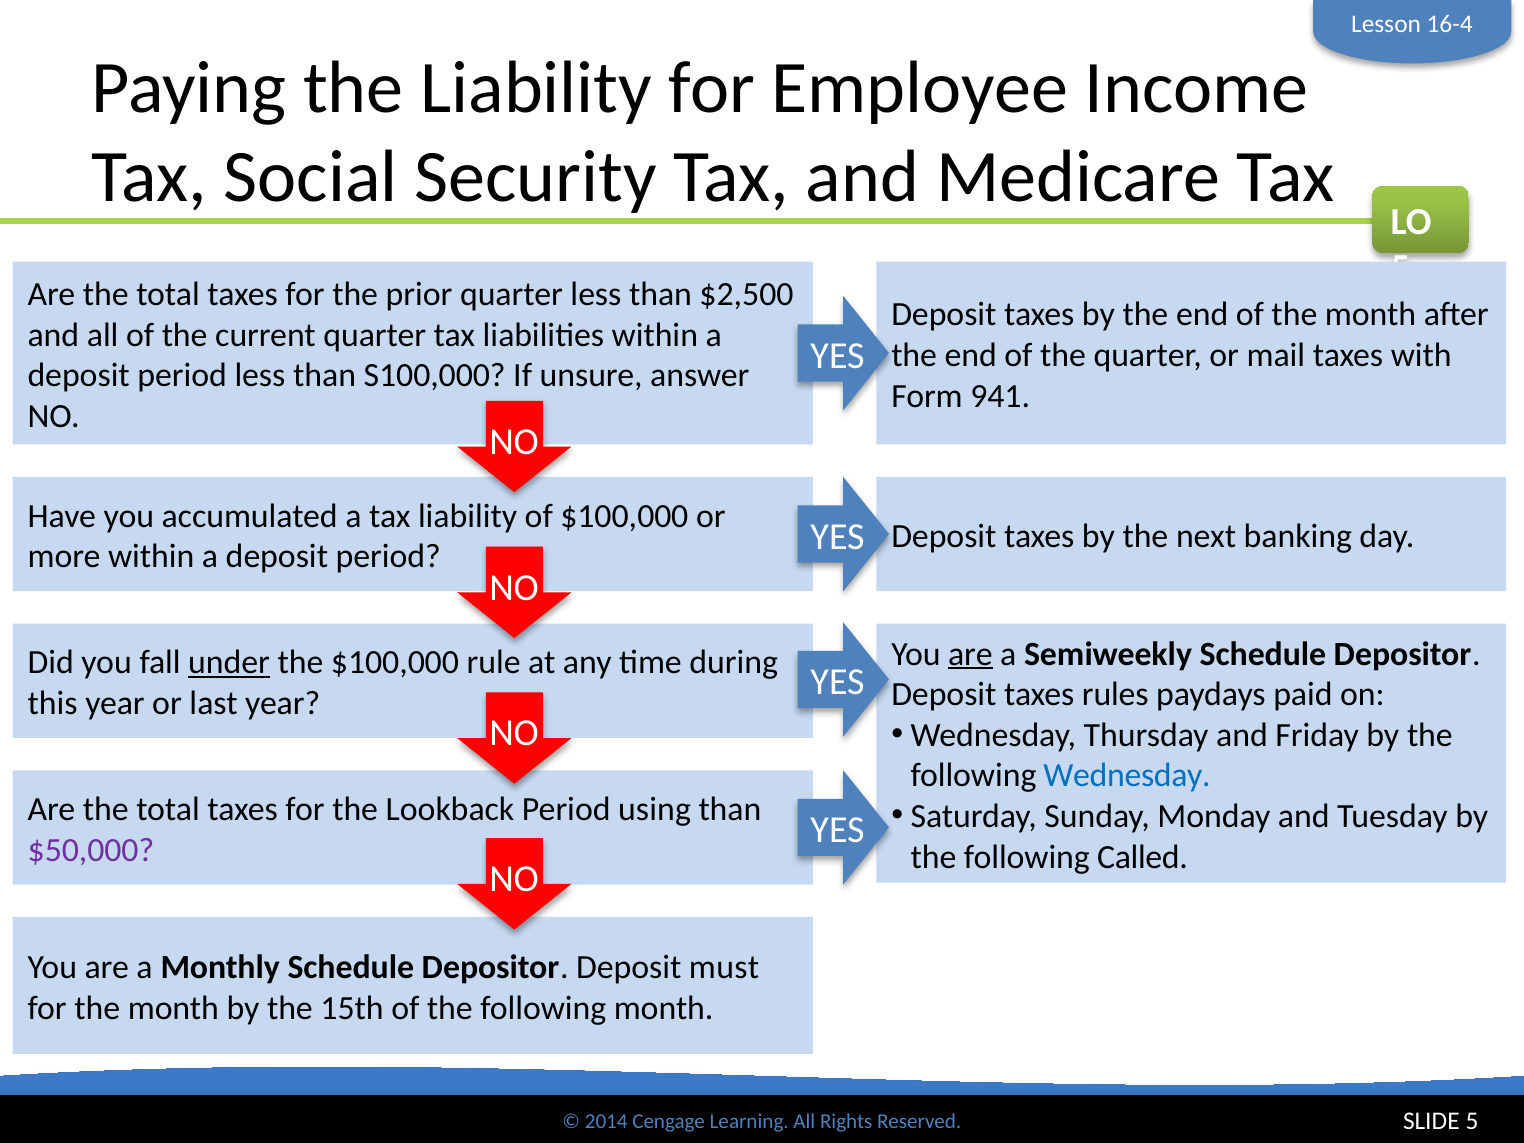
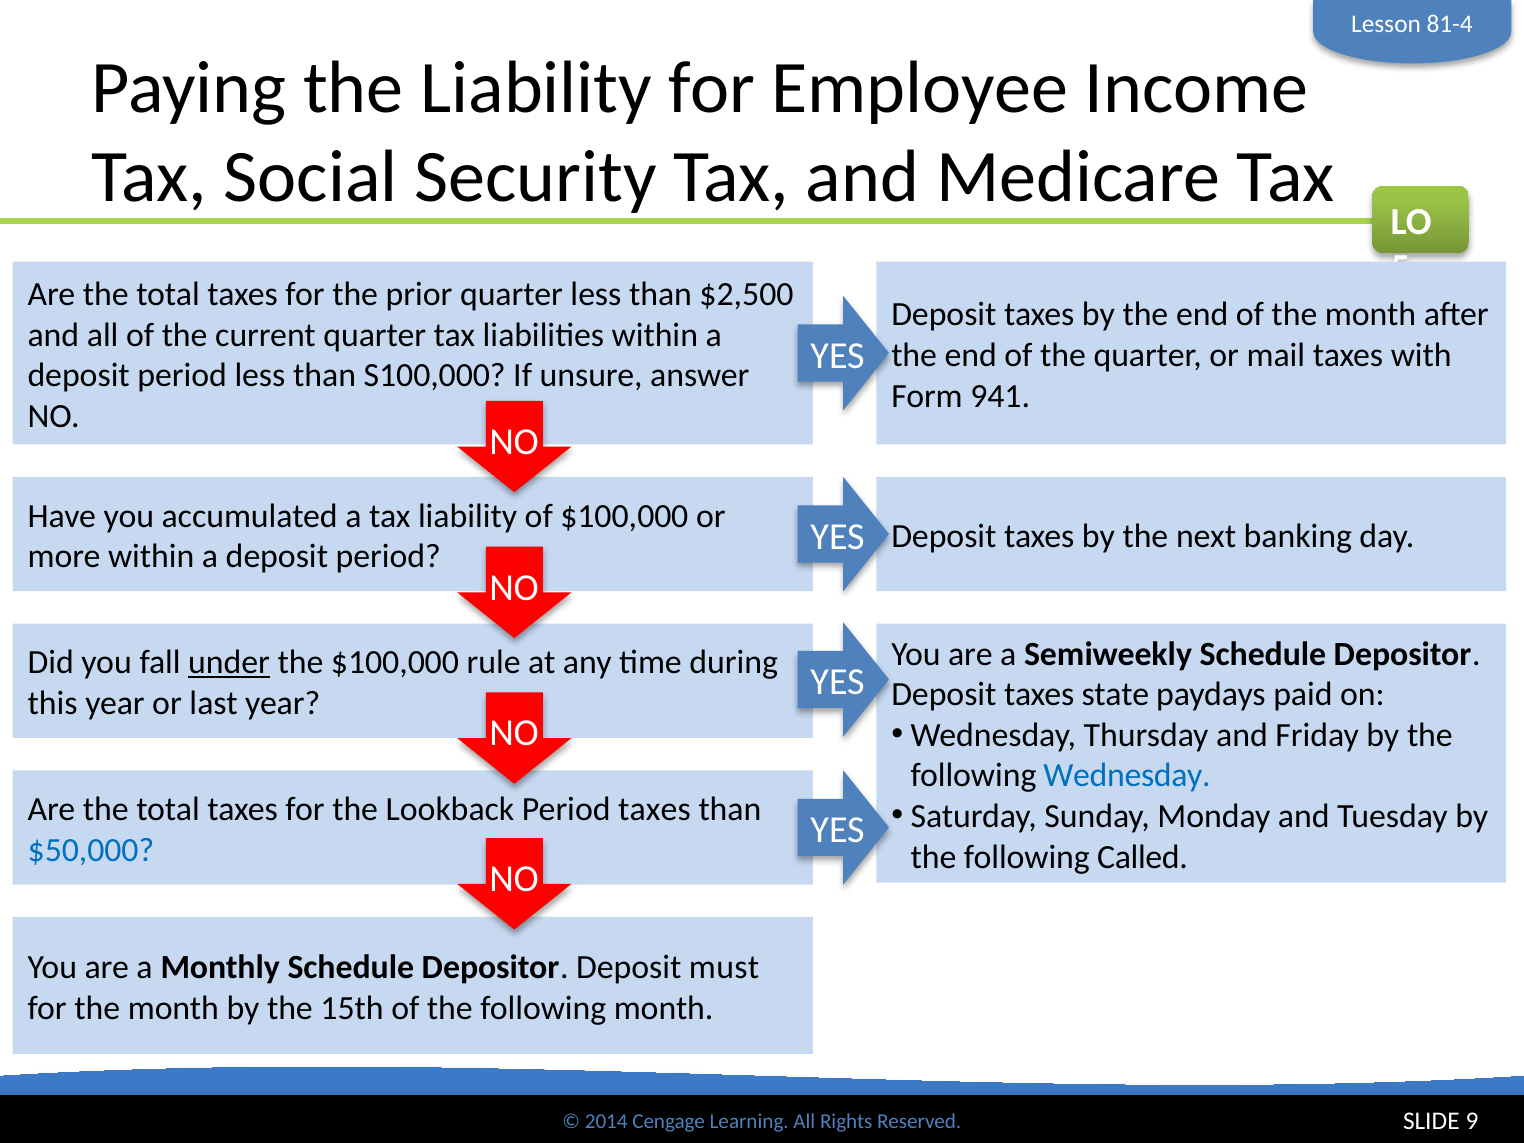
16-4: 16-4 -> 81-4 (1450, 24)
are underline: present -> none (970, 654)
rules: rules -> state (1115, 694)
Period using: using -> taxes (654, 809)
$50,000 colour: purple -> blue (91, 850)
SLIDE 5: 5 -> 9 (1472, 1122)
